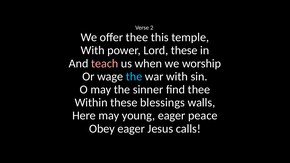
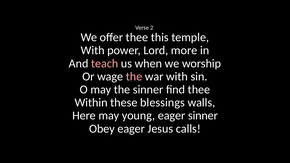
Lord these: these -> more (184, 50)
the colour: light blue -> pink (134, 77)
eager peace: peace -> sinner (203, 116)
